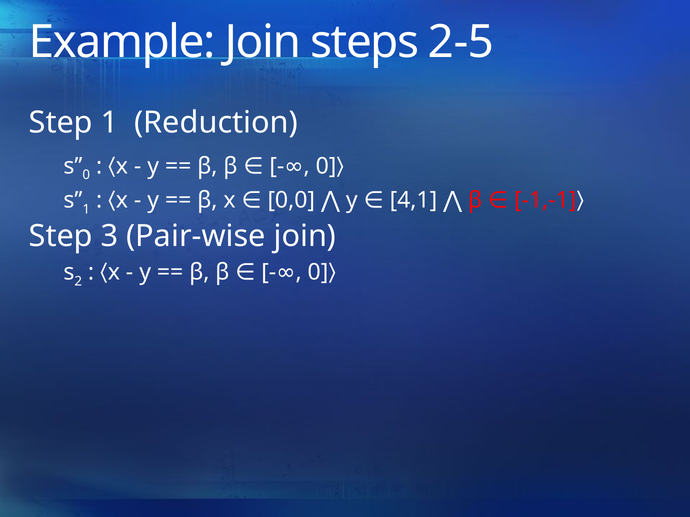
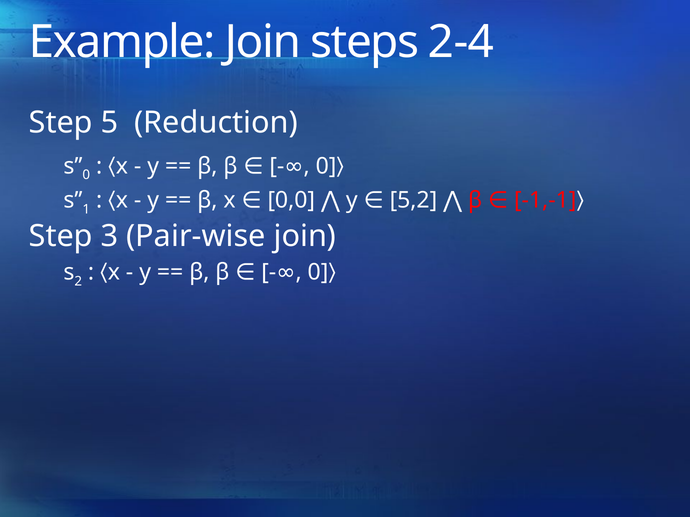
2-5: 2-5 -> 2-4 (461, 42)
Step 1: 1 -> 5 (110, 123)
4,1: 4,1 -> 5,2 (413, 201)
